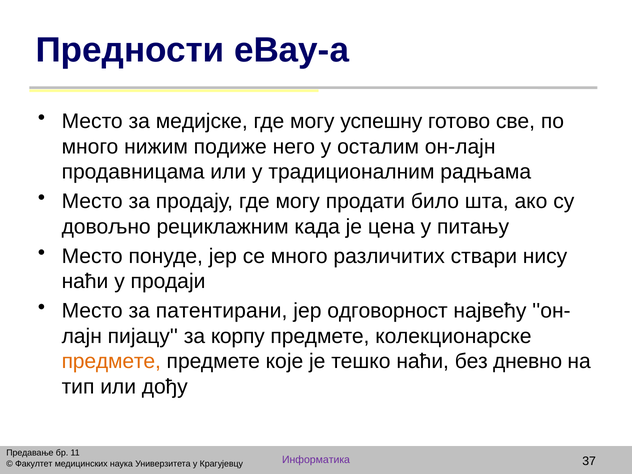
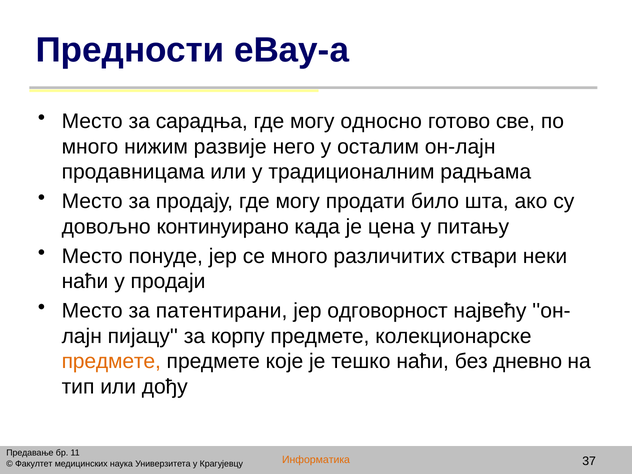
медијске: медијске -> сарадња (202, 121)
успешну: успешну -> односно (381, 121)
подиже: подиже -> развије (230, 147)
рециклажним: рециклажним -> континуирано (223, 227)
нису: нису -> неки (545, 256)
Информатика colour: purple -> orange (316, 460)
